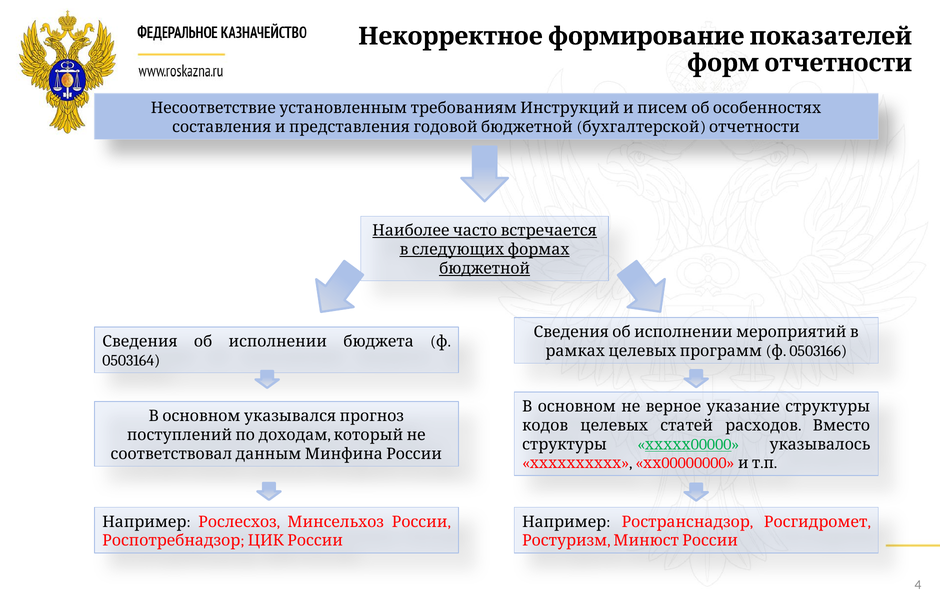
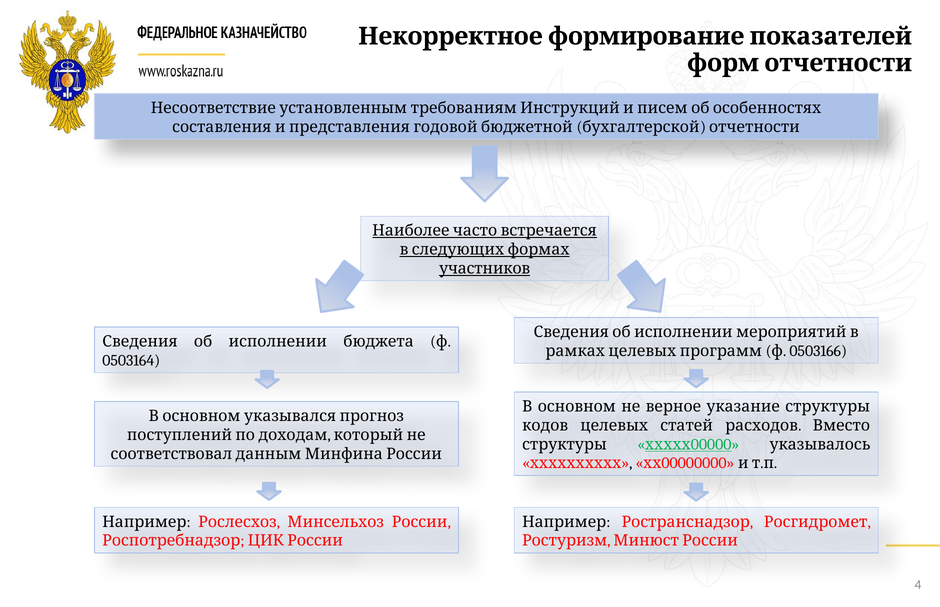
бюджетной: бюджетной -> участников (485, 268)
